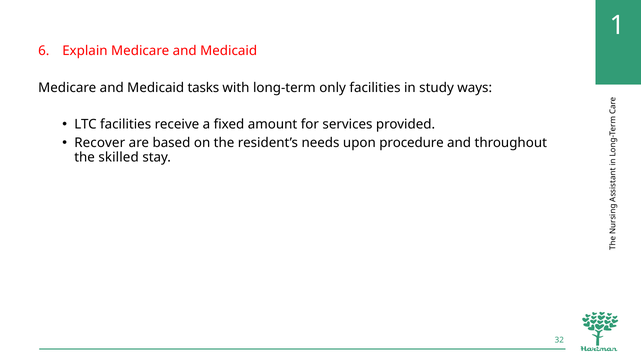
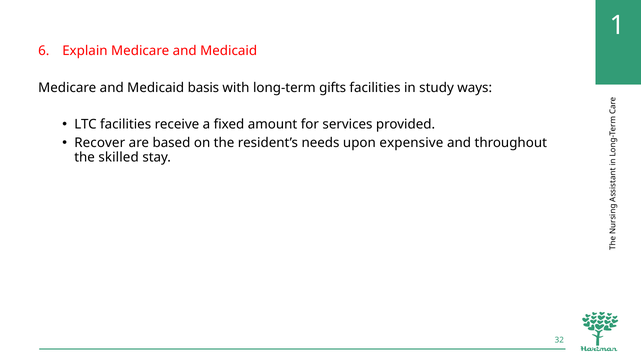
tasks: tasks -> basis (203, 87)
only: only -> gifts (333, 87)
procedure: procedure -> expensive (411, 143)
